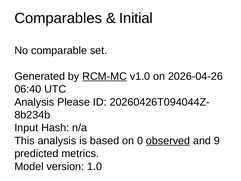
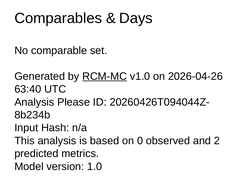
Initial: Initial -> Days (136, 18)
06:40: 06:40 -> 63:40 (28, 89)
observed underline: present -> none (168, 141)
9: 9 -> 2 (217, 141)
